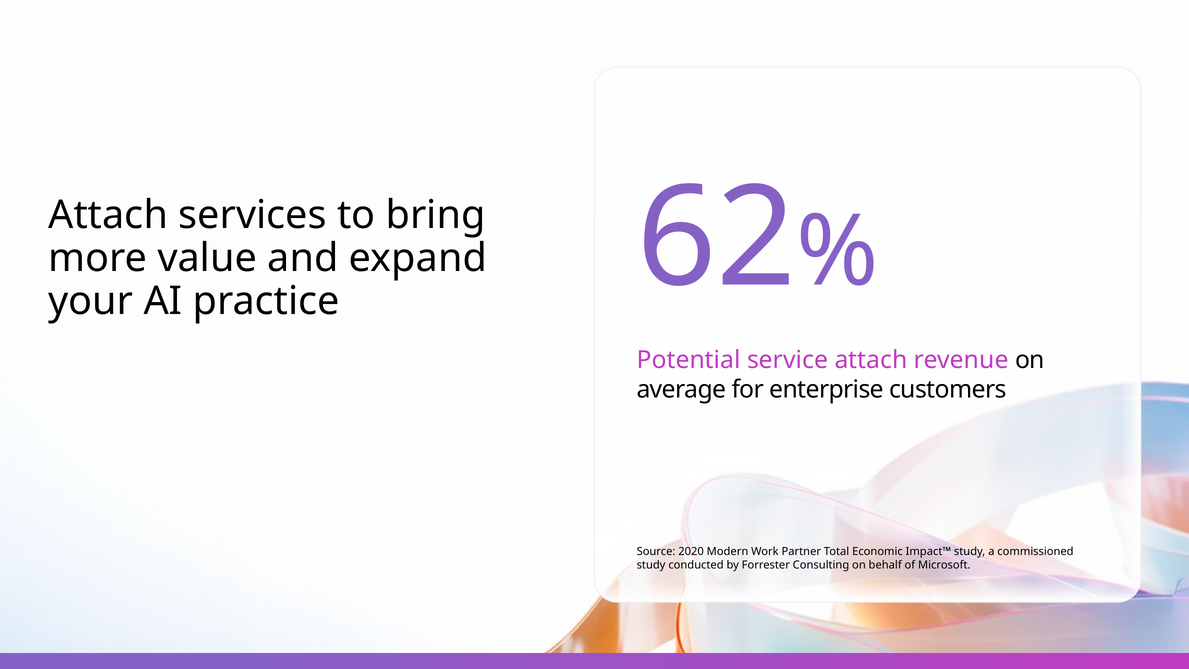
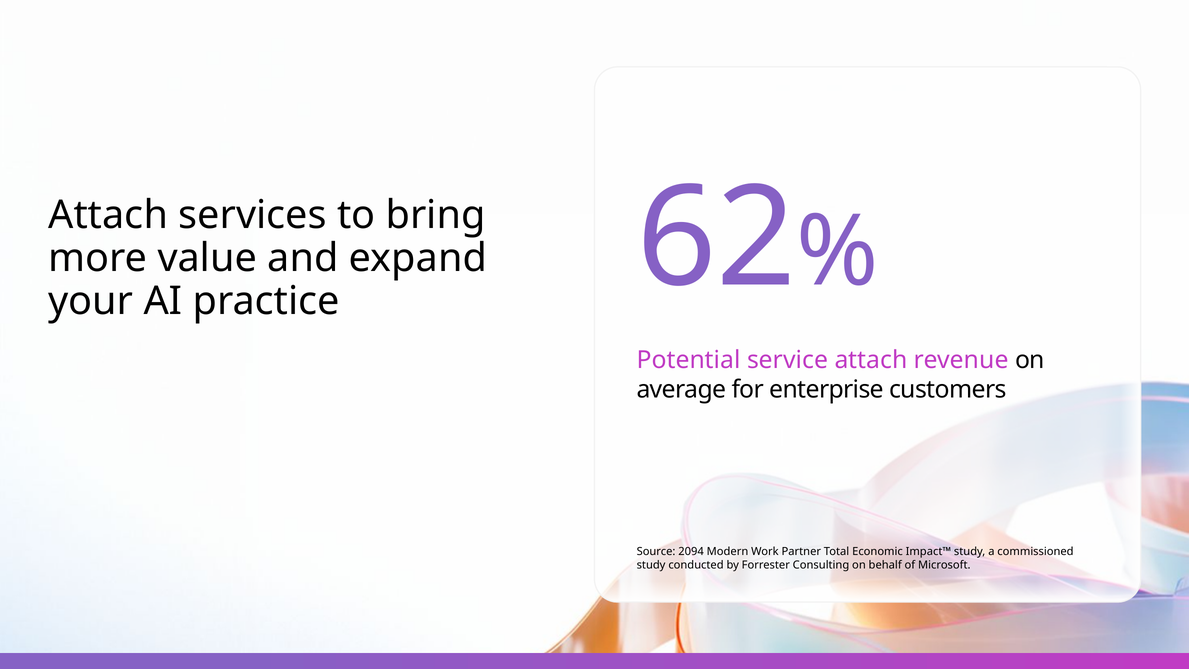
2020: 2020 -> 2094 (691, 551)
